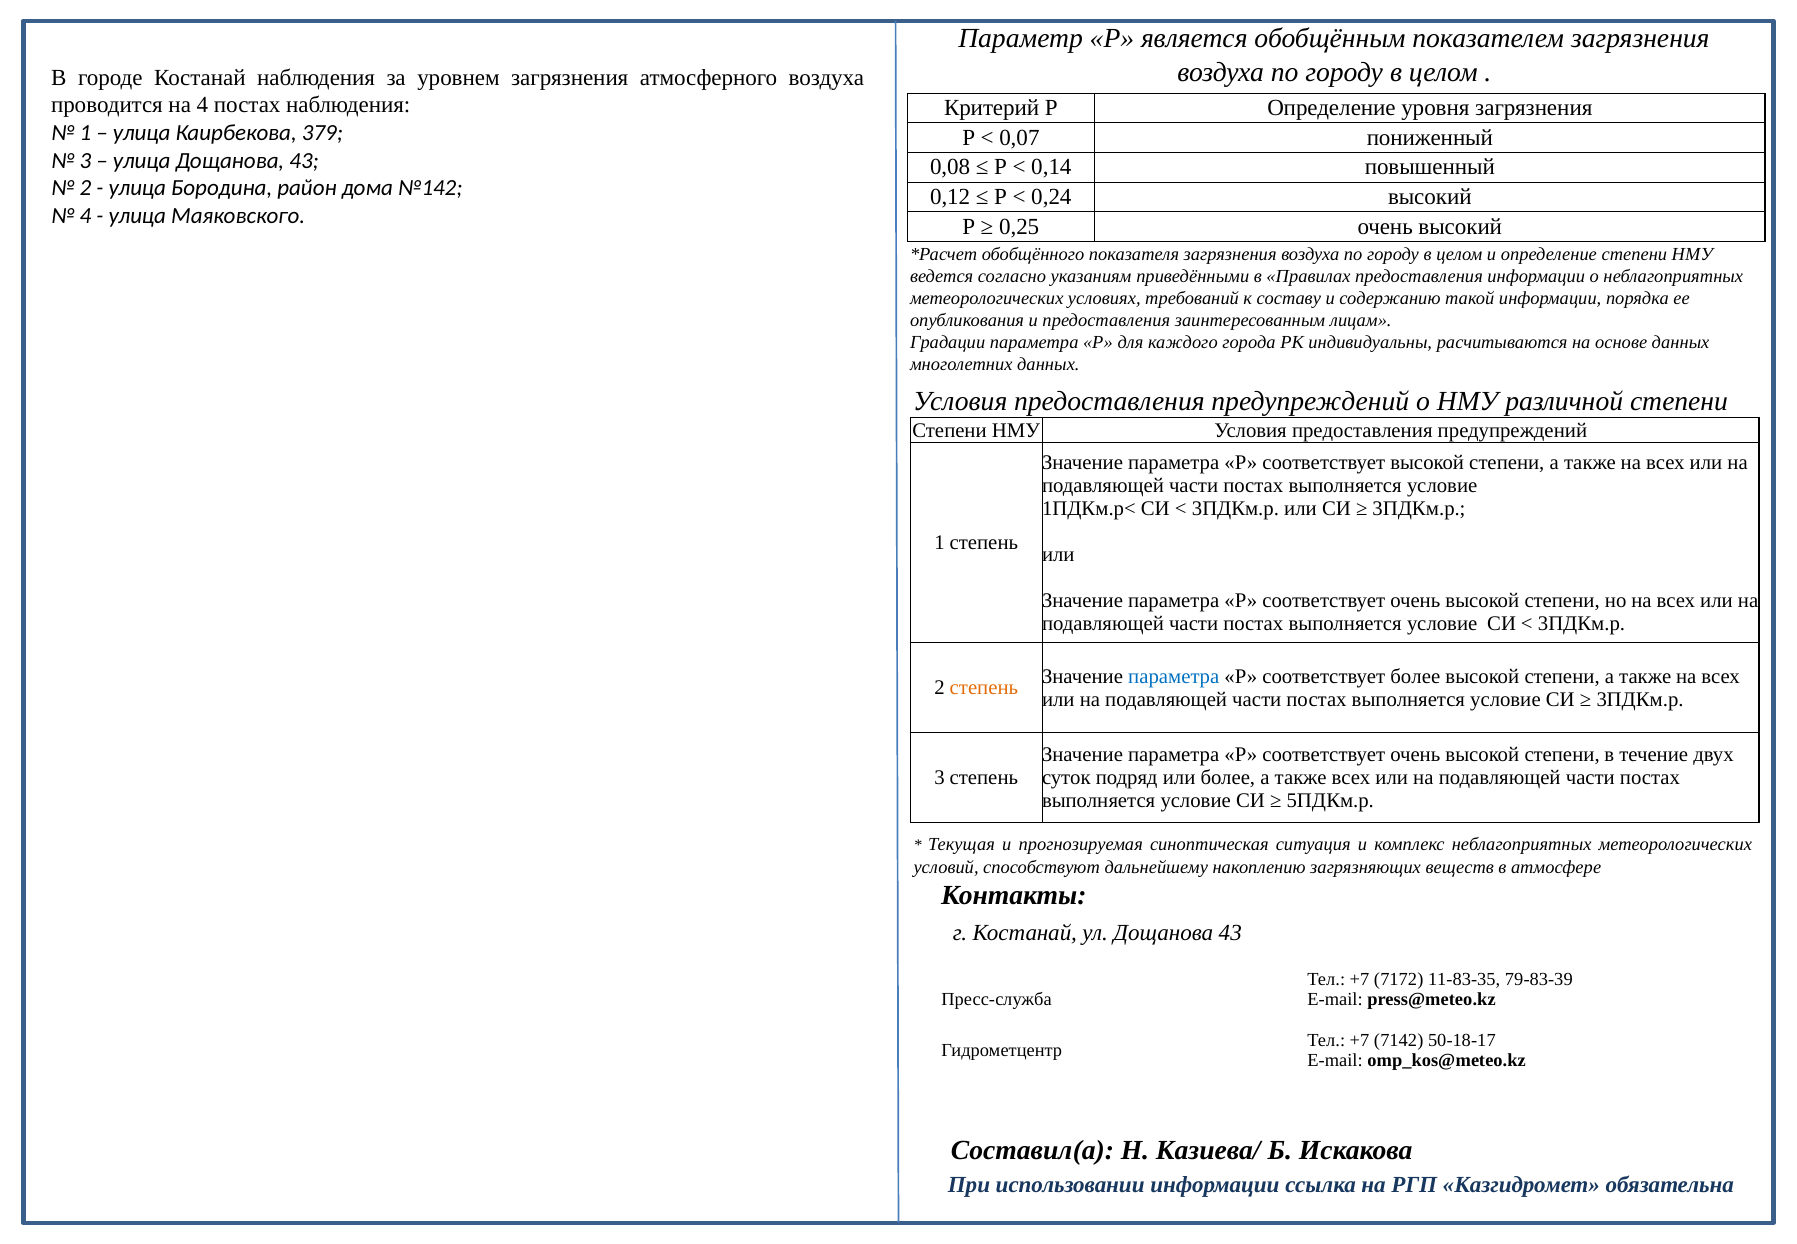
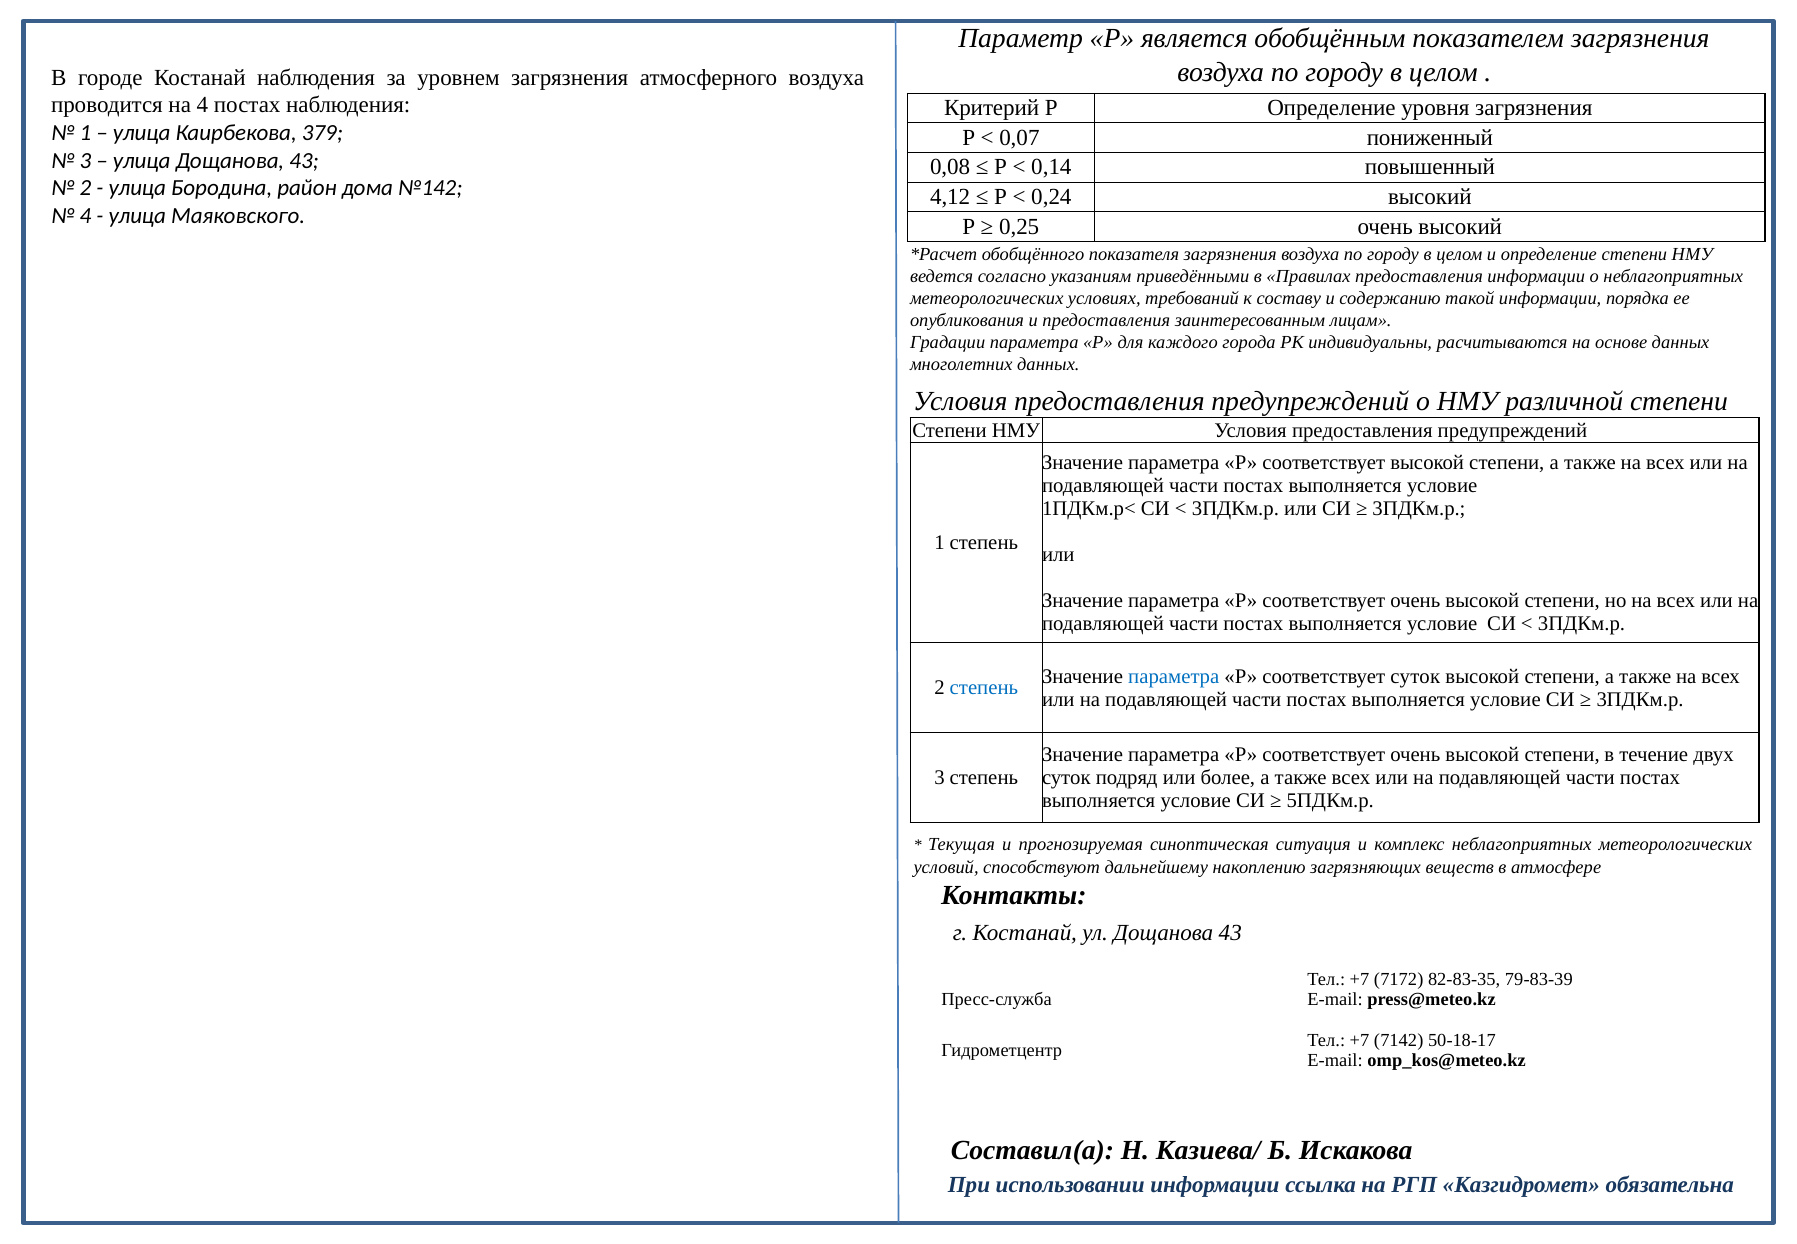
0,12: 0,12 -> 4,12 (950, 197)
соответствует более: более -> суток (1415, 676)
степень colour: orange -> blue (984, 688)
11-83-35: 11-83-35 -> 82-83-35 (1464, 979)
